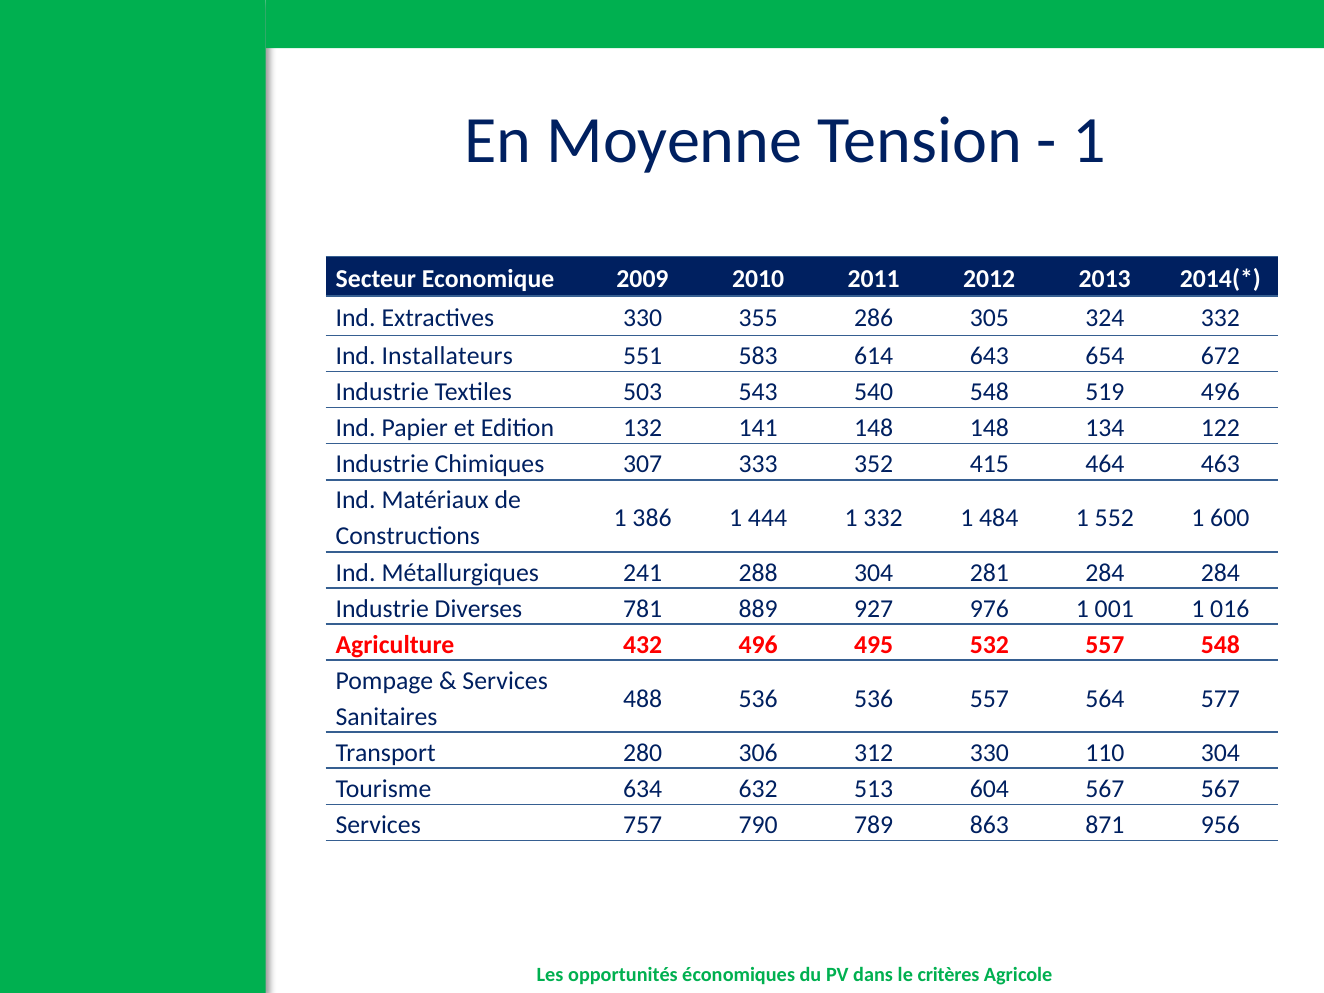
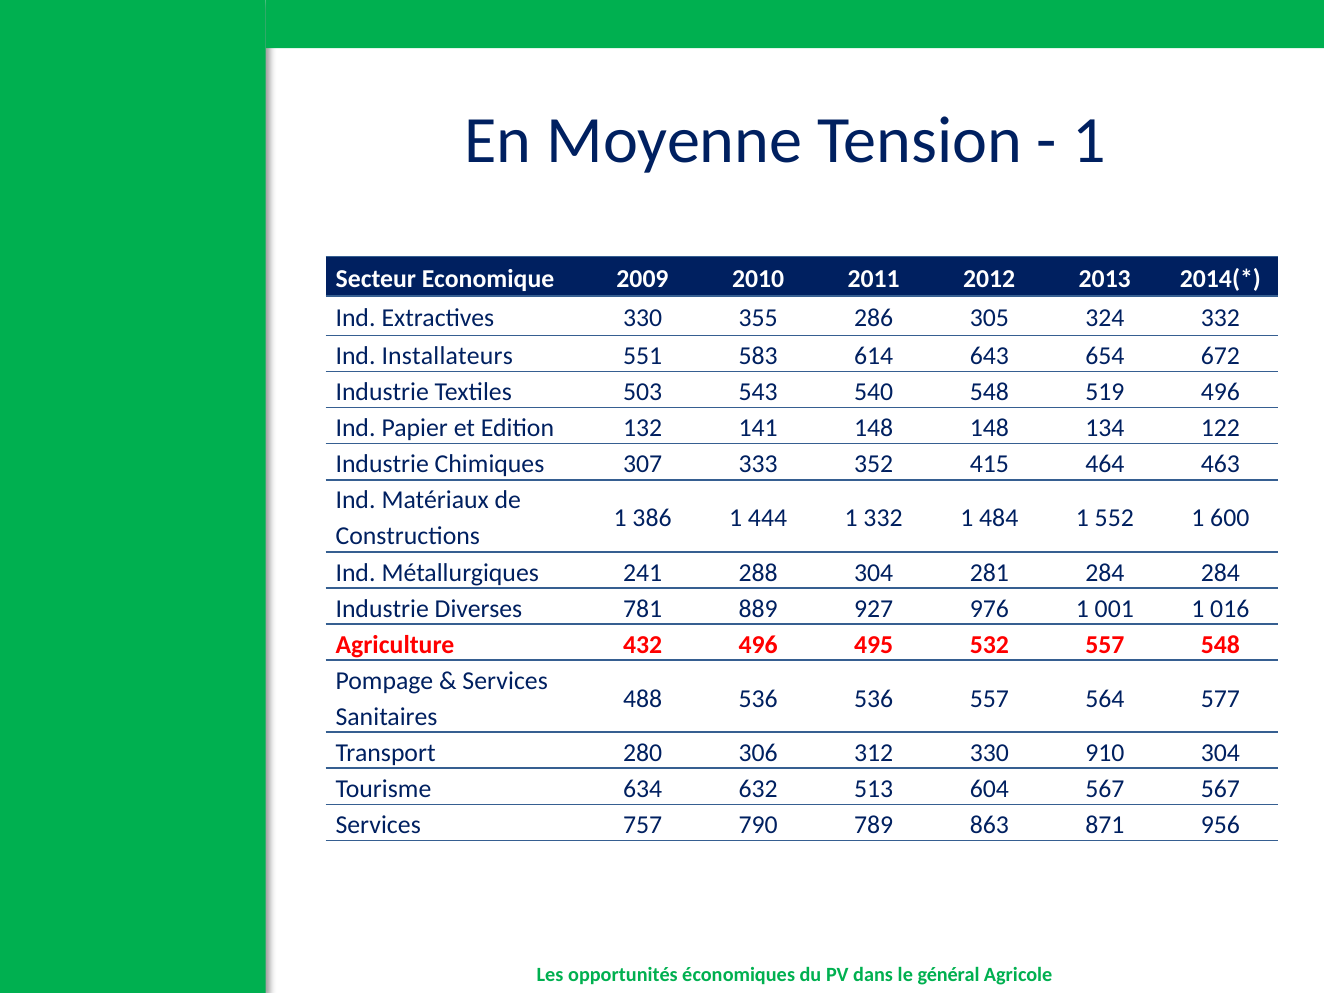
110: 110 -> 910 (1105, 753)
critères: critères -> général (949, 975)
